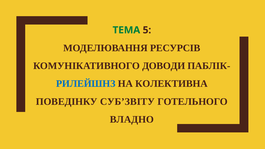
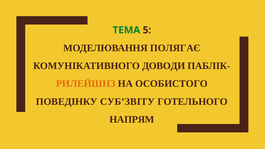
РЕСУРСІВ: РЕСУРСІВ -> ПОЛЯГАЄ (175, 48)
РИЛЕЙШНЗ colour: blue -> orange (86, 84)
КОЛЕКТИВНА: КОЛЕКТИВНА -> ОСОБИСТОГО (171, 84)
ВЛАДНО: ВЛАДНО -> НАПРЯМ (132, 120)
